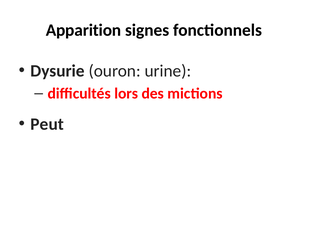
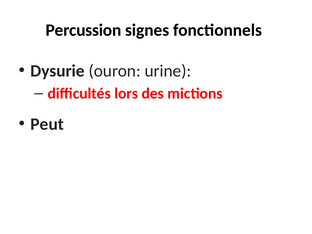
Apparition: Apparition -> Percussion (84, 30)
